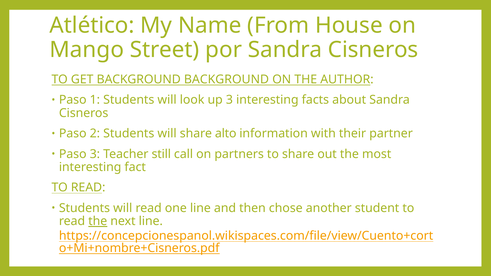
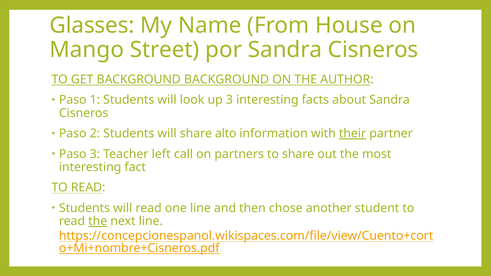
Atlético: Atlético -> Glasses (92, 26)
their underline: none -> present (353, 134)
still: still -> left (161, 154)
